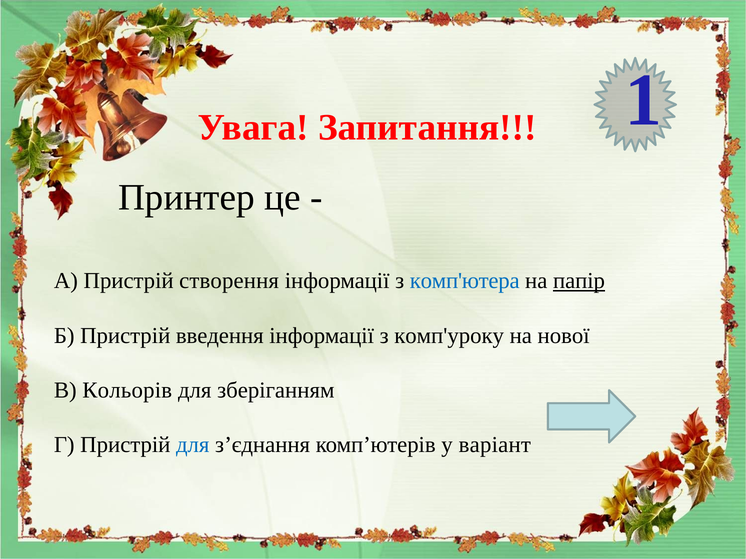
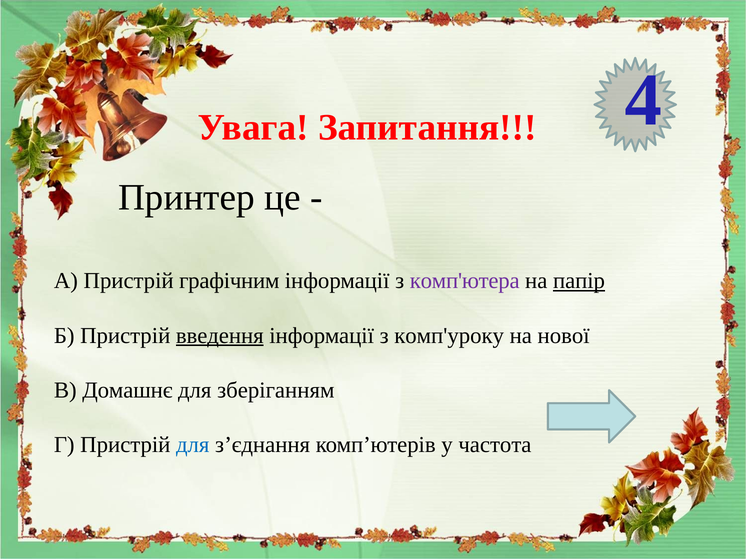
1: 1 -> 4 (643, 100)
створення: створення -> графічним (229, 281)
комп'ютера colour: blue -> purple (465, 281)
введення underline: none -> present (220, 336)
Кольорів: Кольорів -> Домашнє (127, 391)
варіант: варіант -> частота (495, 445)
